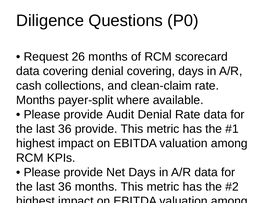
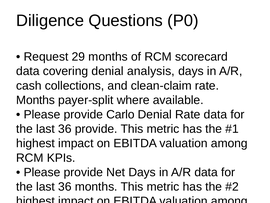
26: 26 -> 29 (78, 57)
denial covering: covering -> analysis (151, 71)
Audit: Audit -> Carlo (120, 114)
